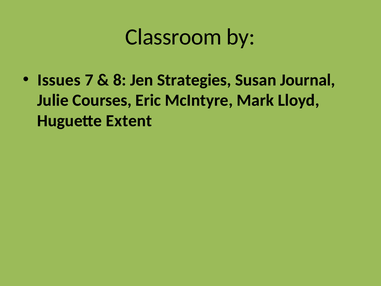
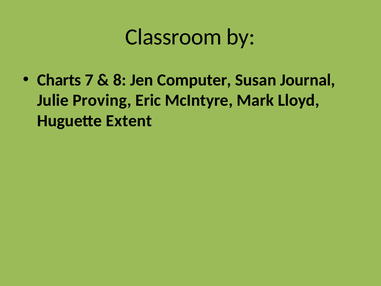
Issues: Issues -> Charts (59, 80)
Strategies: Strategies -> Computer (194, 80)
Courses: Courses -> Proving (102, 100)
